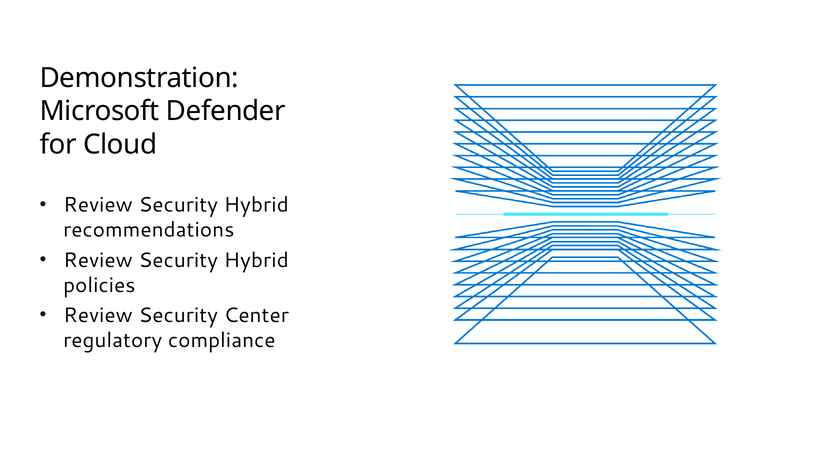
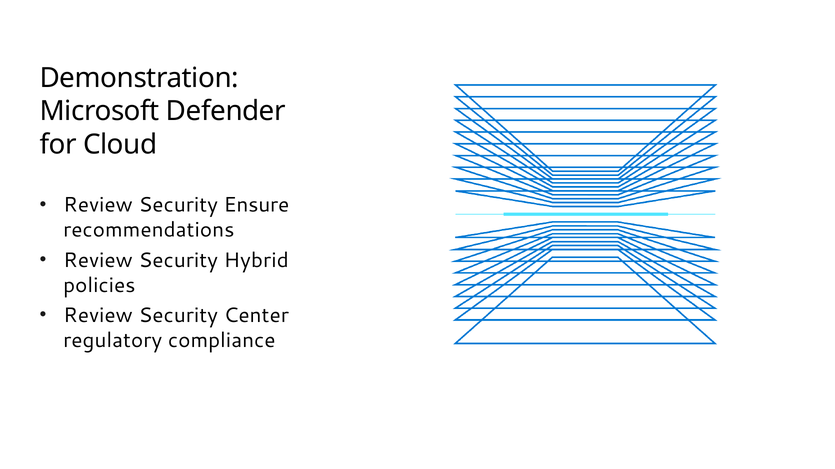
Hybrid: Hybrid -> Ensure (256, 205)
